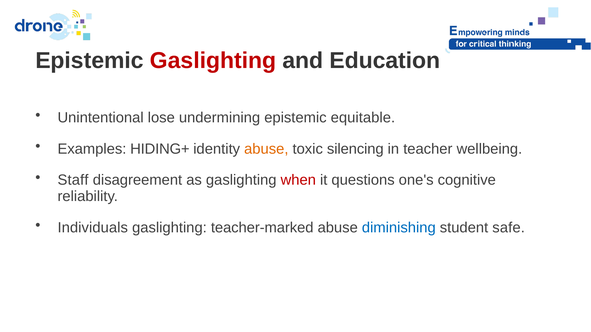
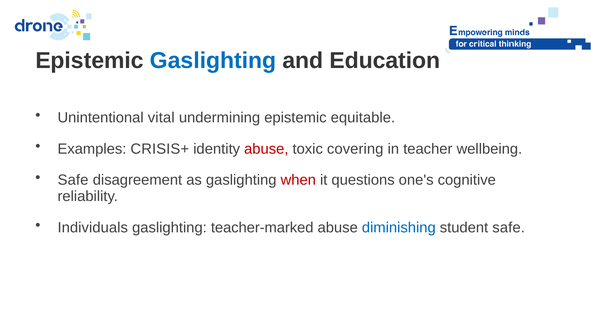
Gaslighting colour: red -> blue (213, 61)
lose: lose -> vital (161, 118)
HIDING+: HIDING+ -> CRISIS+ (160, 149)
abuse colour: orange -> red (266, 149)
silencing: silencing -> covering (355, 149)
Staff: Staff -> Safe (73, 180)
